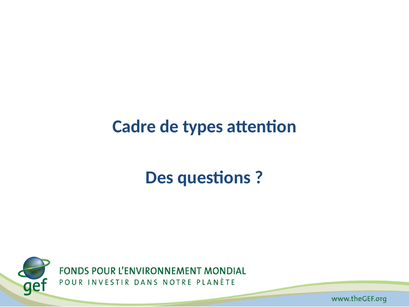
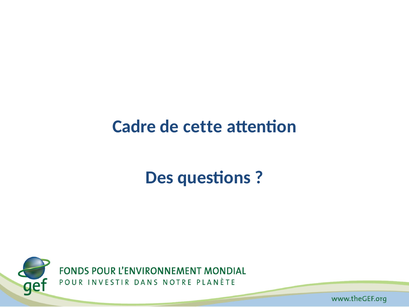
types: types -> cette (203, 126)
